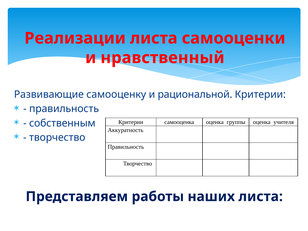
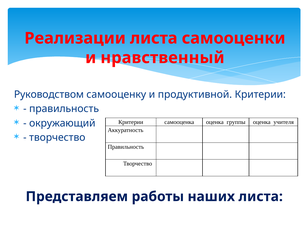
Развивающие: Развивающие -> Руководством (49, 94)
рациональной: рациональной -> продуктивной (195, 94)
собственным: собственным -> окружающий (62, 123)
